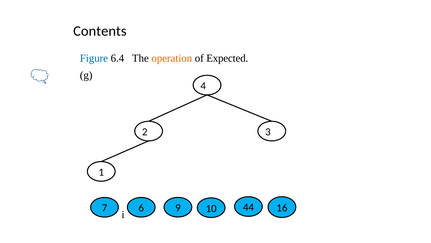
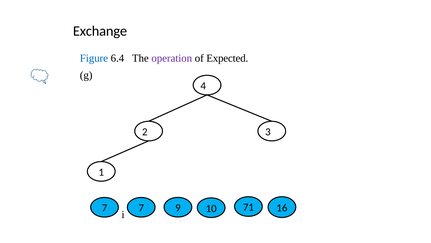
Contents: Contents -> Exchange (100, 31)
operation colour: orange -> purple (172, 58)
7 6: 6 -> 7 (141, 208)
44: 44 -> 71 (248, 207)
